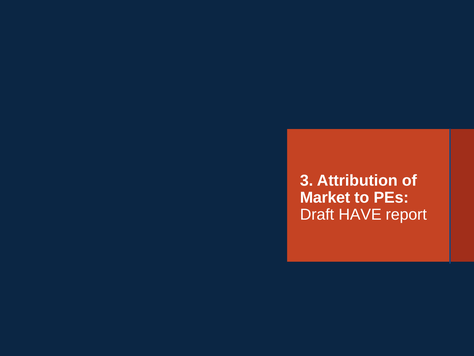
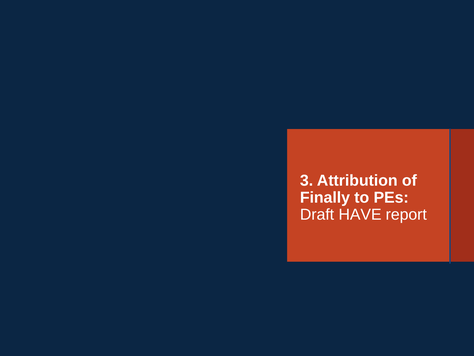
Market: Market -> Finally (325, 197)
